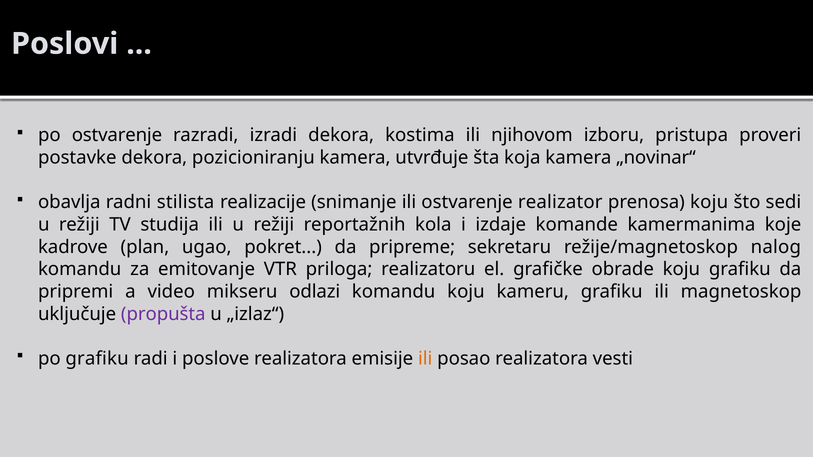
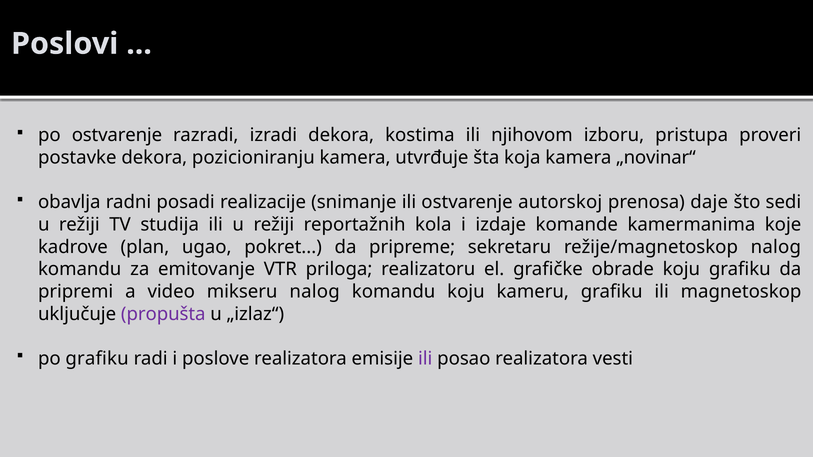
stilista: stilista -> posadi (186, 202)
realizator: realizator -> autorskoj (560, 202)
prenosa koju: koju -> daje (709, 202)
mikseru odlazi: odlazi -> nalog (315, 292)
ili colour: orange -> purple (425, 359)
